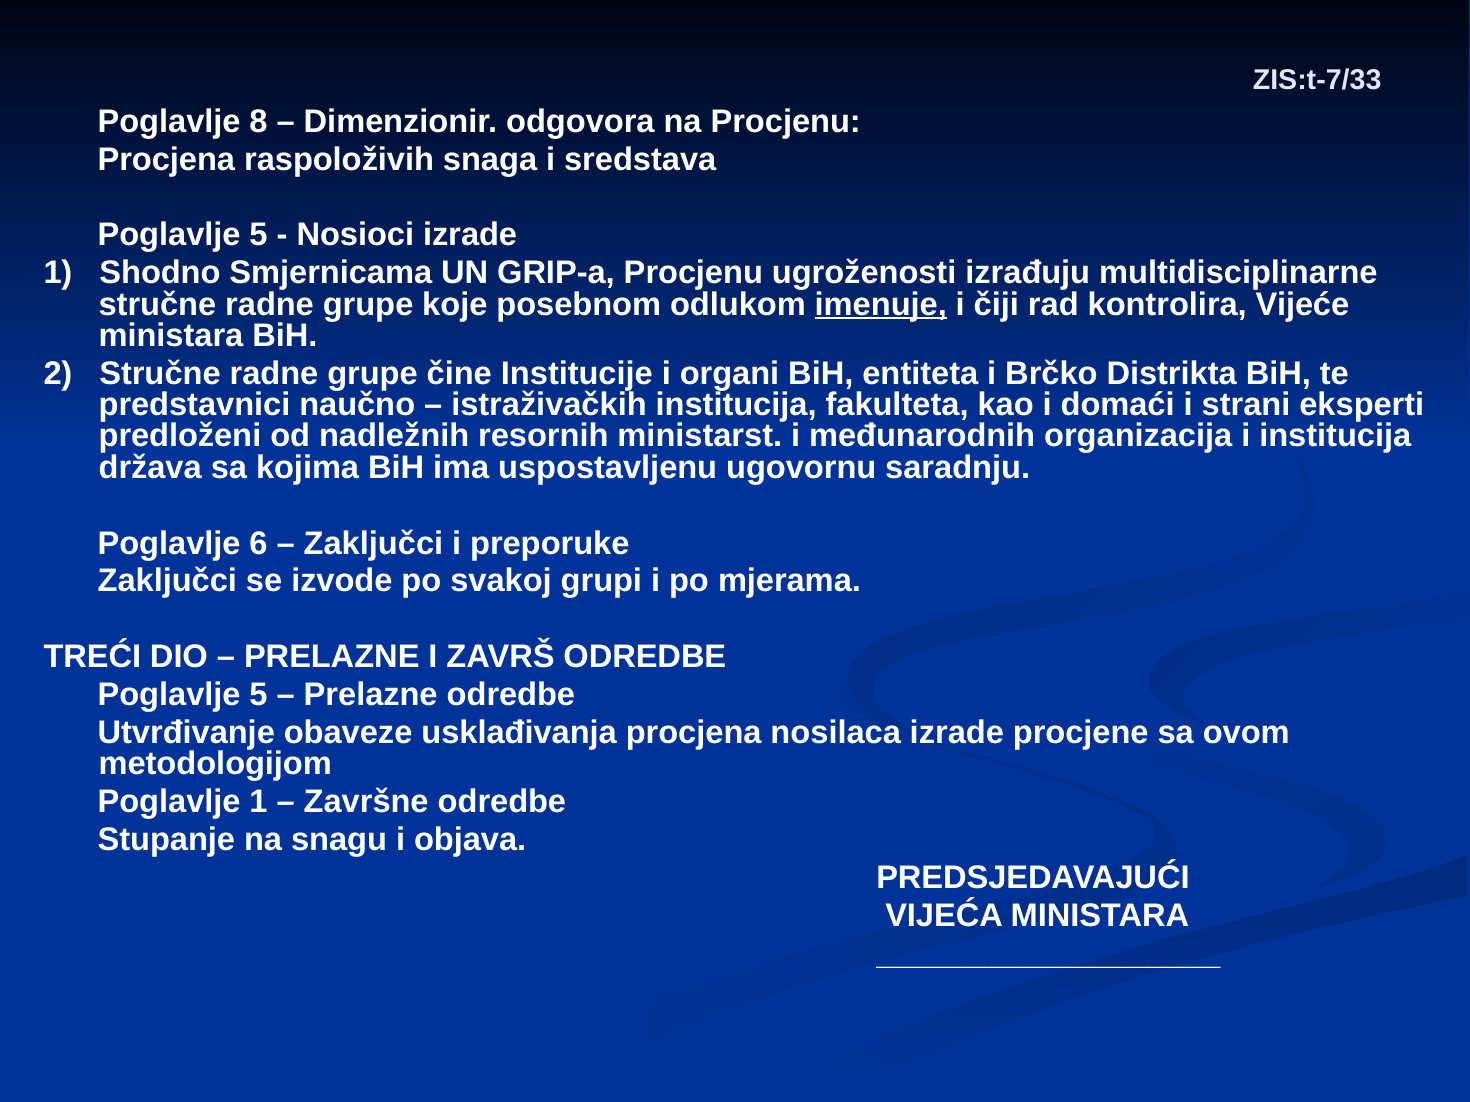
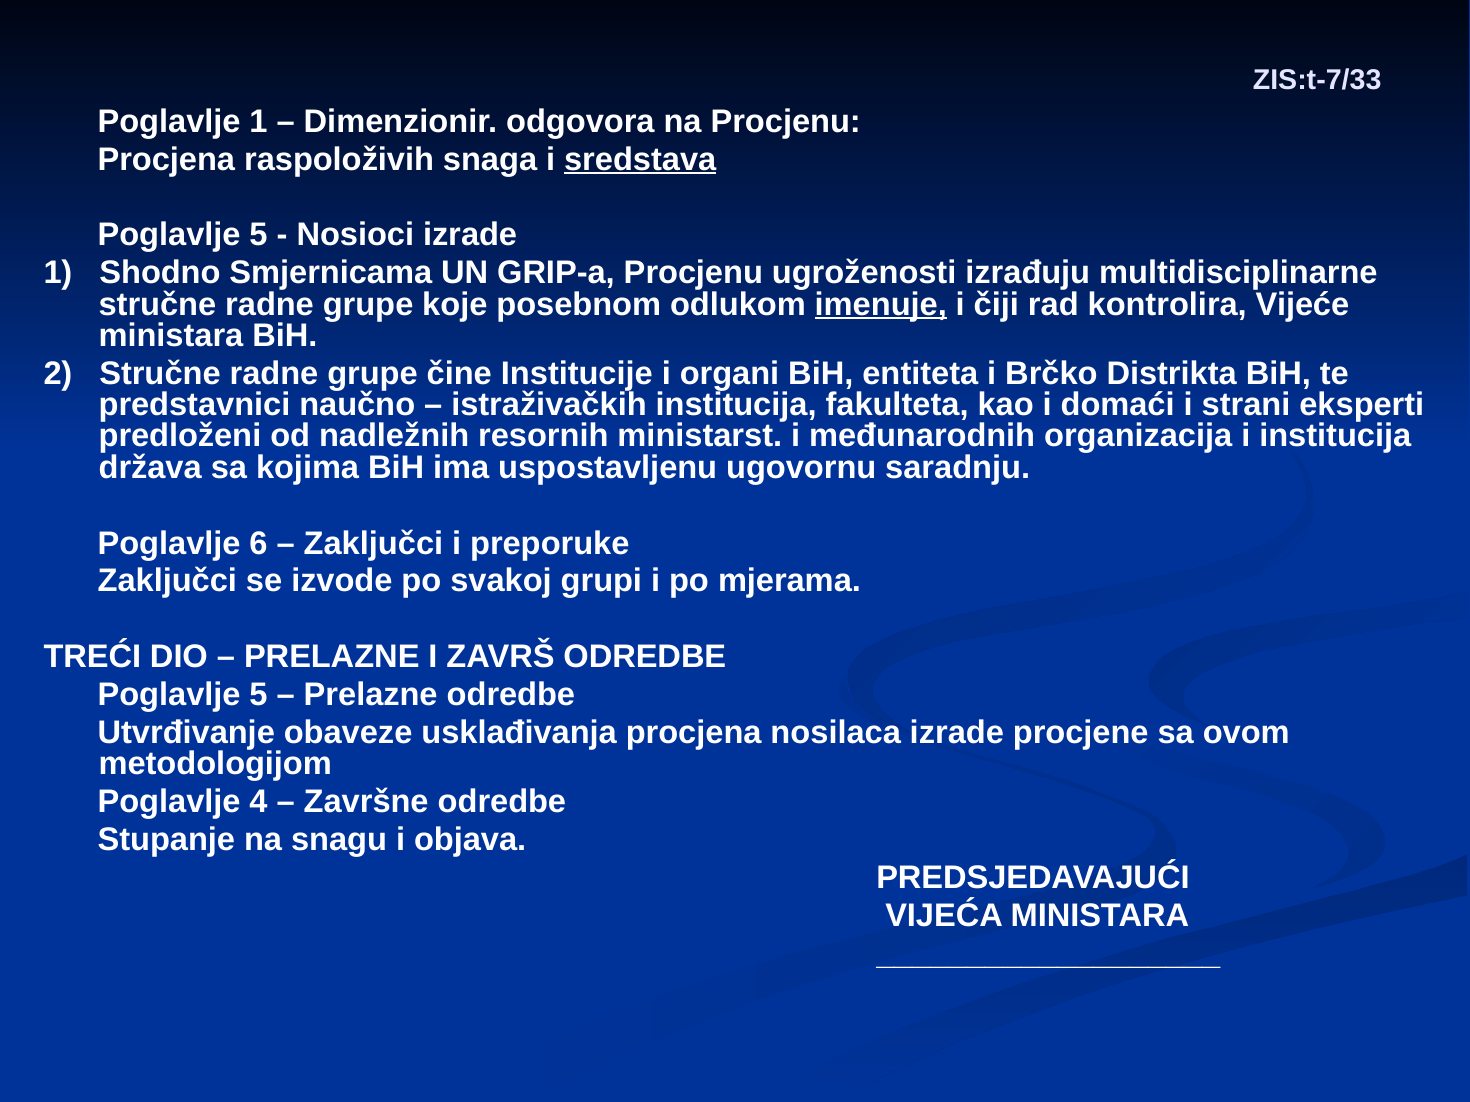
Poglavlje 8: 8 -> 1 (259, 121)
sredstava underline: none -> present (640, 159)
Poglavlje 1: 1 -> 4 (259, 802)
